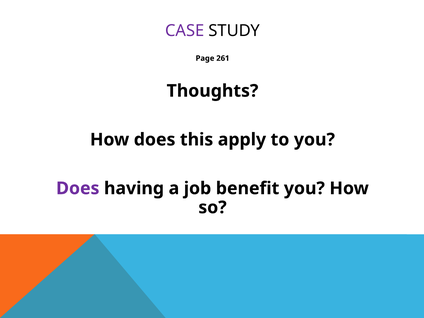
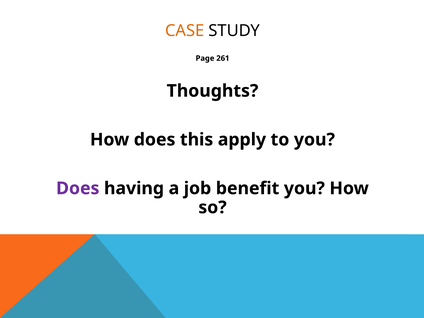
CASE colour: purple -> orange (185, 31)
